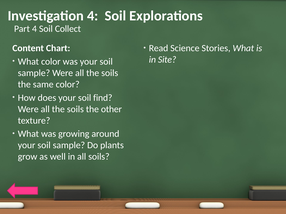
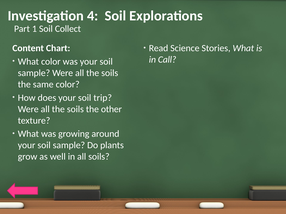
Part 4: 4 -> 1 (34, 29)
Site: Site -> Call (167, 60)
find: find -> trip (103, 98)
